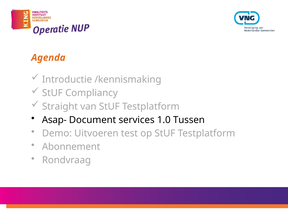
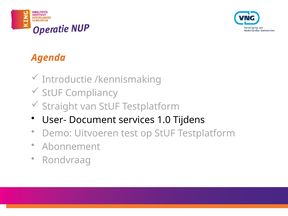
Asap-: Asap- -> User- (54, 120)
Tussen: Tussen -> Tijdens (189, 120)
